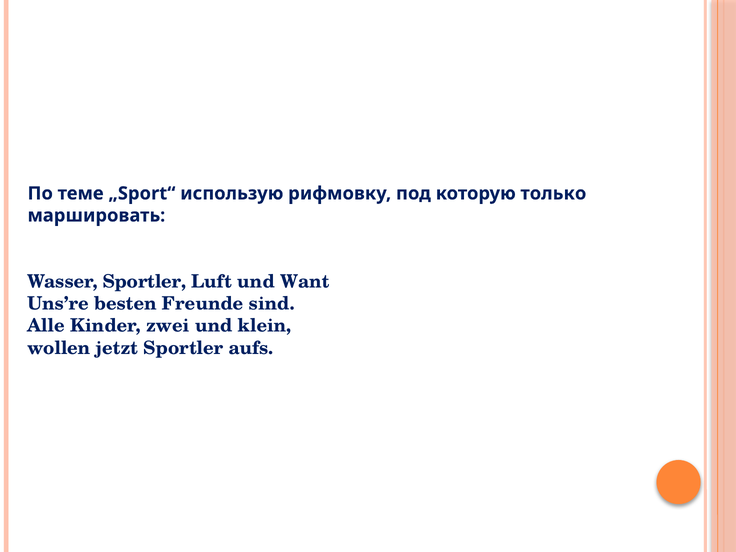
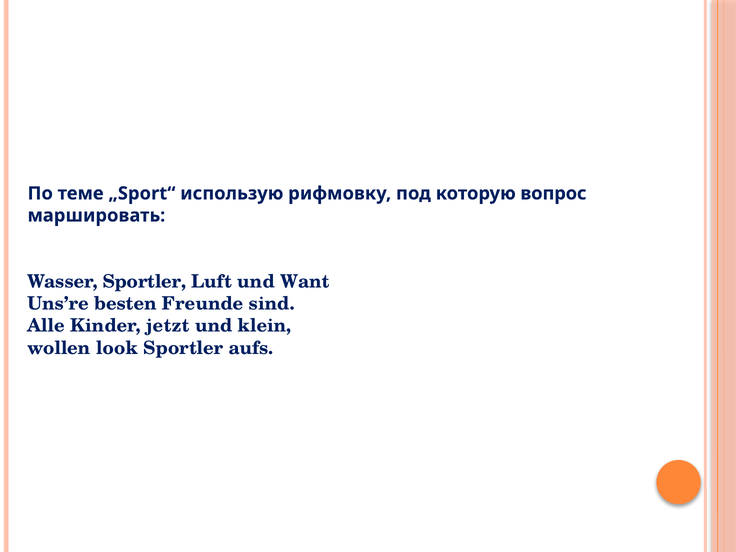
только: только -> вопрос (553, 193)
zwei: zwei -> jetzt (168, 326)
jetzt: jetzt -> look (117, 348)
